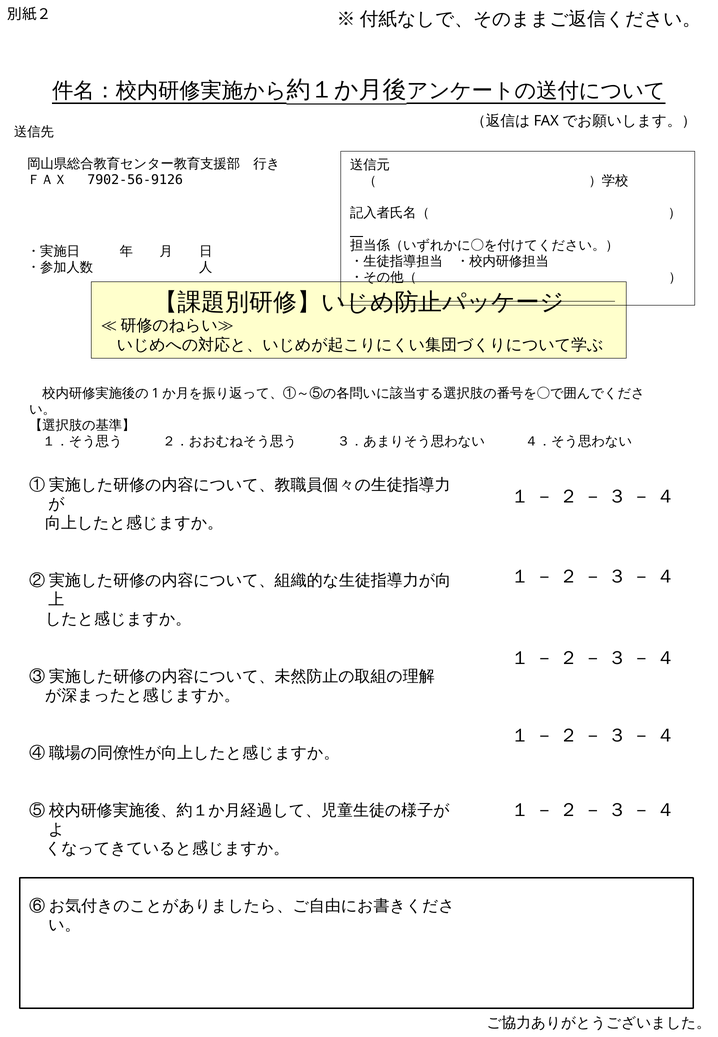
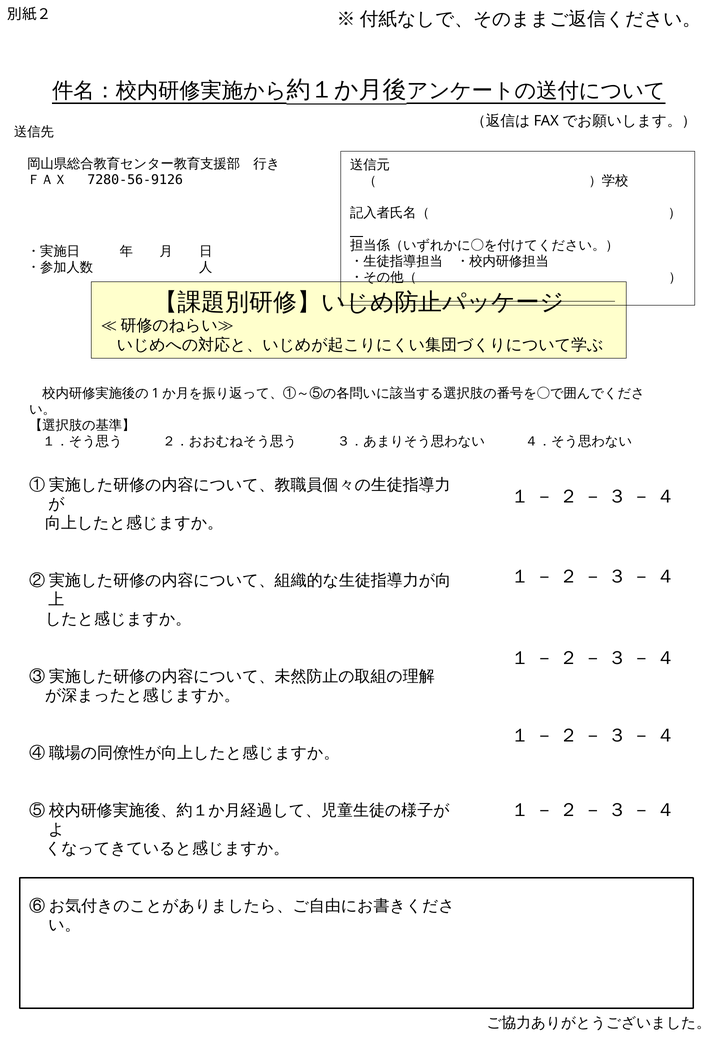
7902-56-9126: 7902-56-9126 -> 7280-56-9126 (135, 180)
